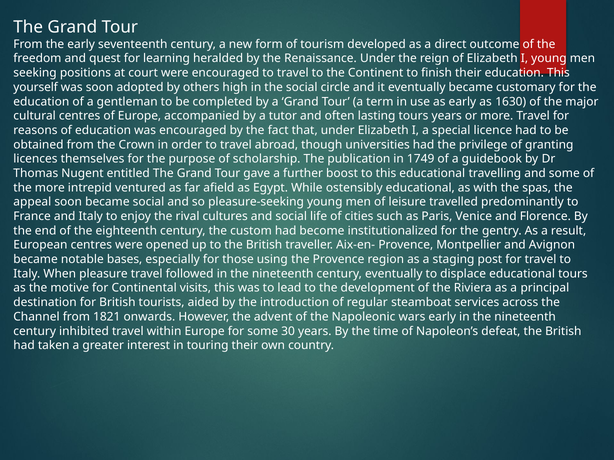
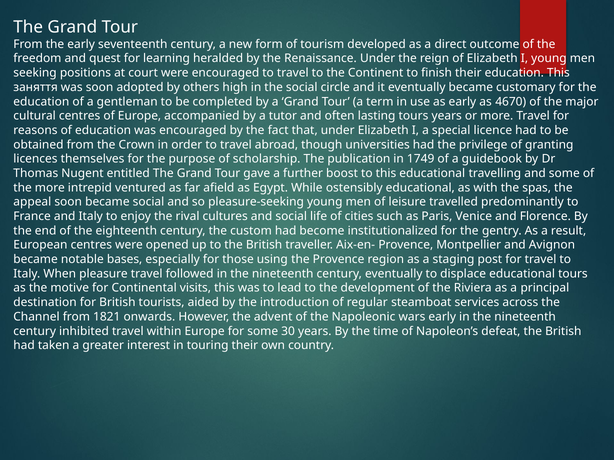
yourself: yourself -> заняття (36, 87)
1630: 1630 -> 4670 (511, 102)
